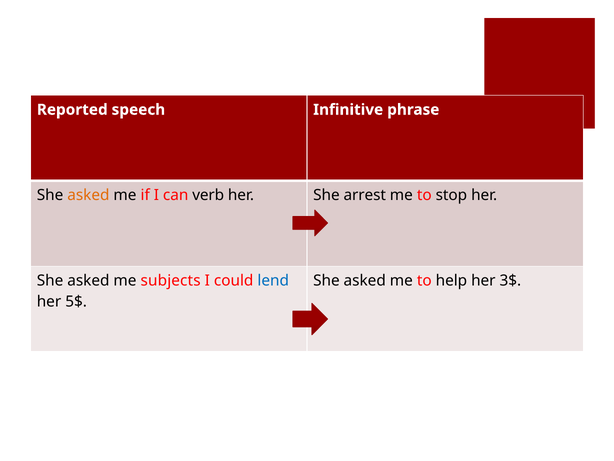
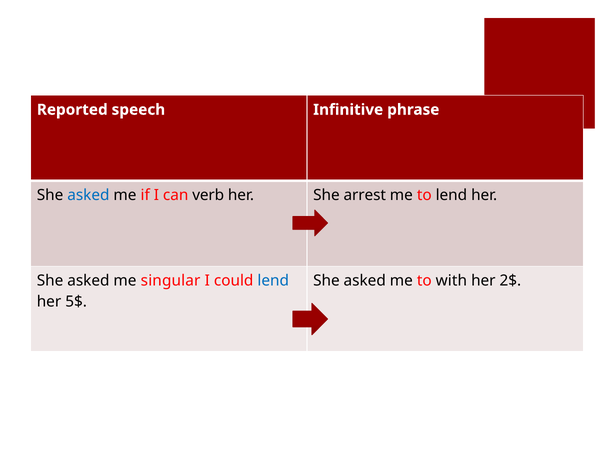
asked colour: orange -> blue (88, 195)
to stop: stop -> lend (451, 195)
subjects: subjects -> singular (171, 280)
help: help -> with (451, 280)
3$: 3$ -> 2$ (510, 280)
